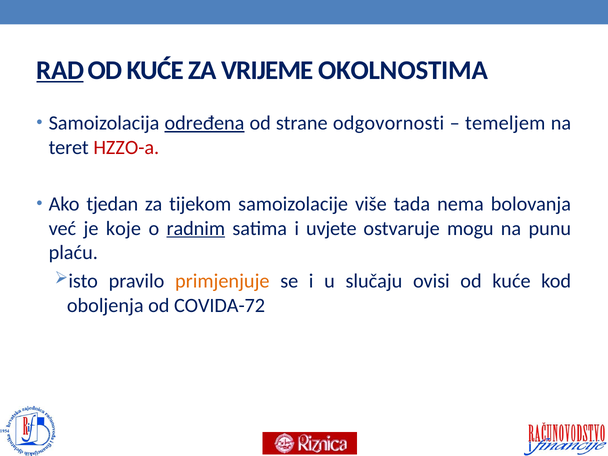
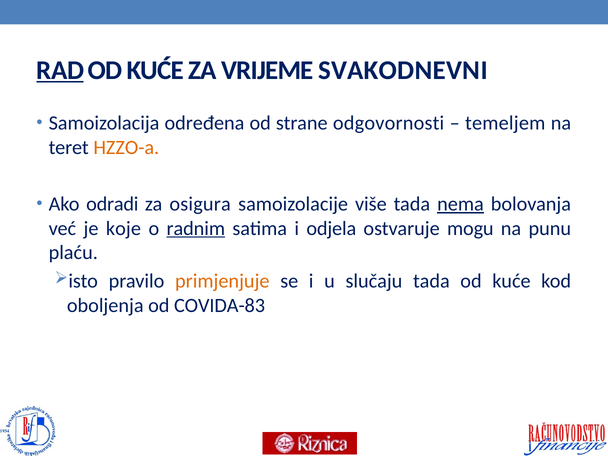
OKOLNOSTIMA: OKOLNOSTIMA -> SVAKODNEVNI (403, 70)
određena underline: present -> none (204, 123)
HZZO-a colour: red -> orange (126, 147)
tjedan: tjedan -> odradi (112, 204)
tijekom: tijekom -> osigura (200, 204)
nema underline: none -> present (460, 204)
uvjete: uvjete -> odjela (331, 228)
slučaju ovisi: ovisi -> tada (431, 281)
COVIDA-72: COVIDA-72 -> COVIDA-83 (220, 305)
